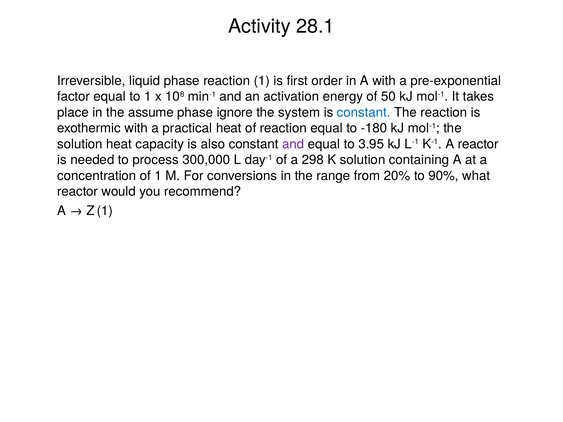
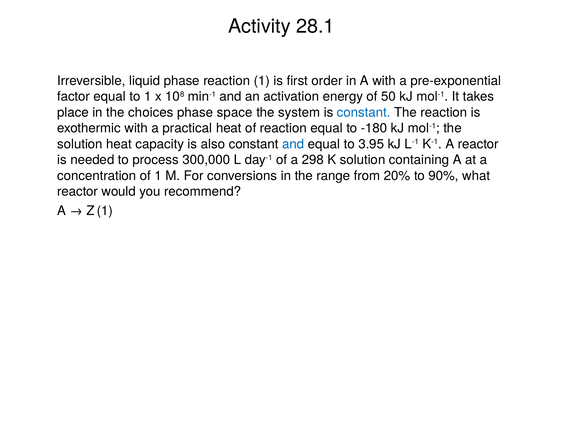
assume: assume -> choices (151, 113)
ignore: ignore -> space (235, 113)
and colour: purple -> blue (293, 144)
